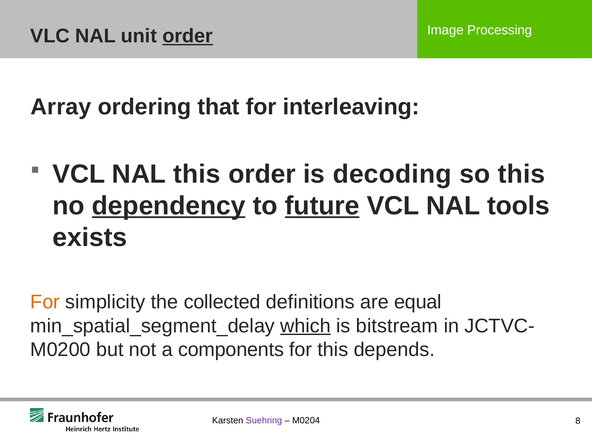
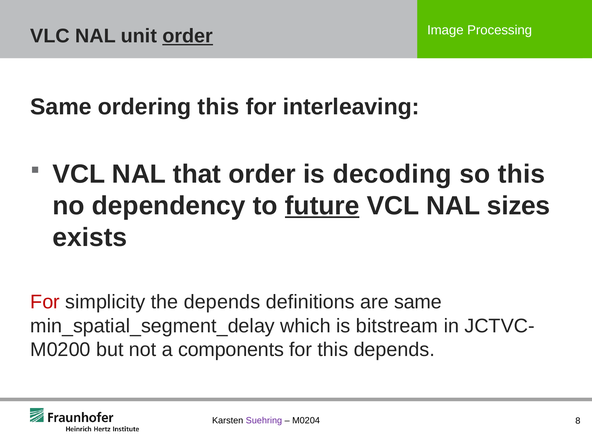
Array: Array -> Same (61, 107)
ordering that: that -> this (218, 107)
NAL this: this -> that (197, 174)
dependency underline: present -> none (169, 206)
tools: tools -> sizes (519, 206)
For colour: orange -> red (45, 302)
the collected: collected -> depends (222, 302)
are equal: equal -> same (418, 302)
which underline: present -> none (306, 326)
